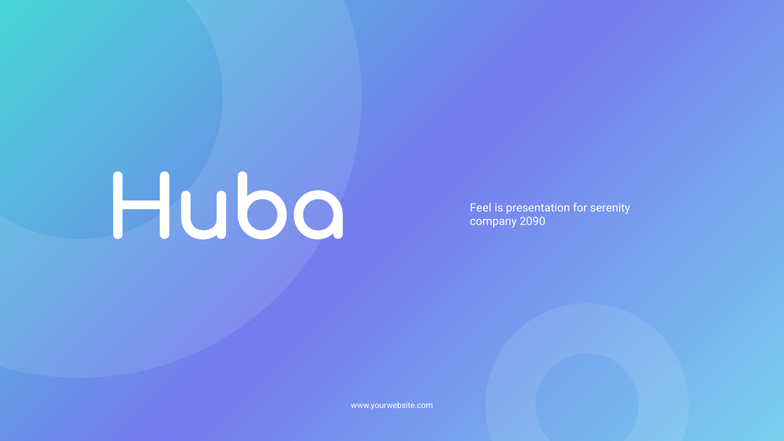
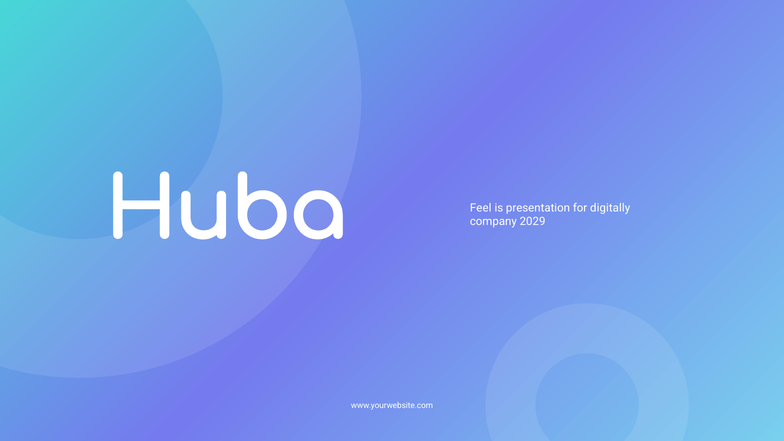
serenity: serenity -> digitally (610, 208)
2090: 2090 -> 2029 (533, 222)
